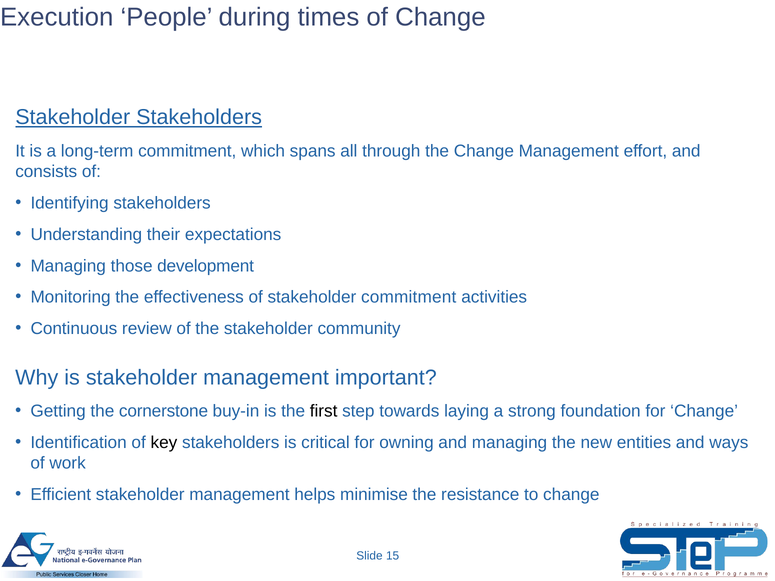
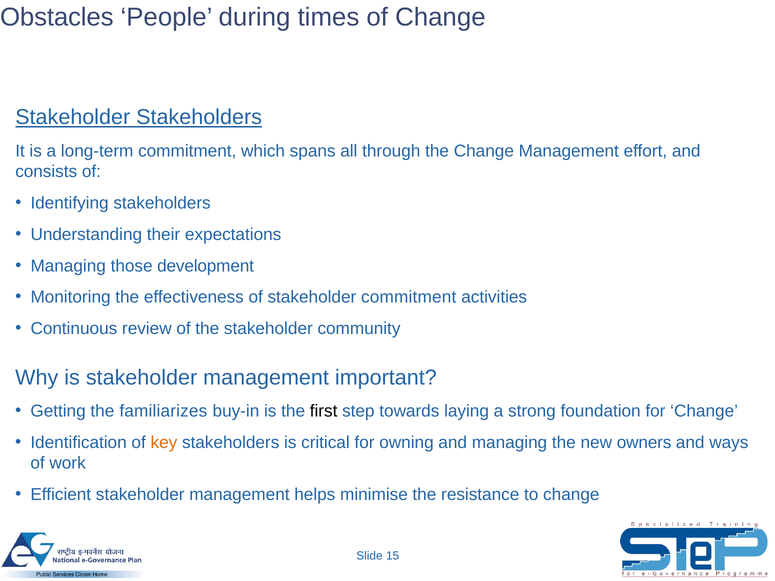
Execution: Execution -> Obstacles (57, 17)
cornerstone: cornerstone -> familiarizes (163, 411)
key colour: black -> orange (164, 443)
entities: entities -> owners (644, 443)
